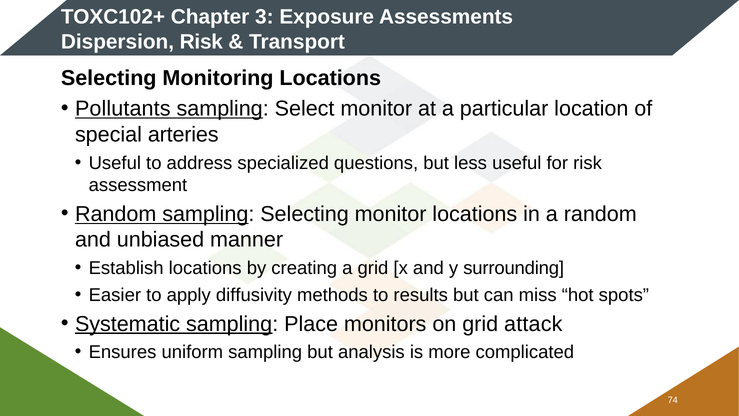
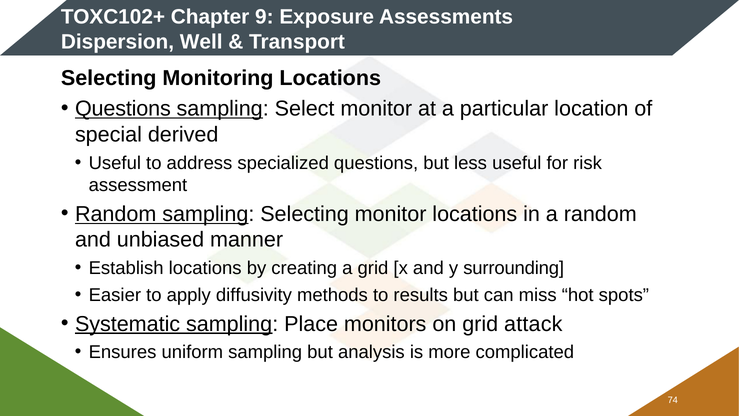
3: 3 -> 9 (264, 17)
Dispersion Risk: Risk -> Well (201, 42)
Pollutants: Pollutants -> Questions (123, 109)
arteries: arteries -> derived (183, 134)
